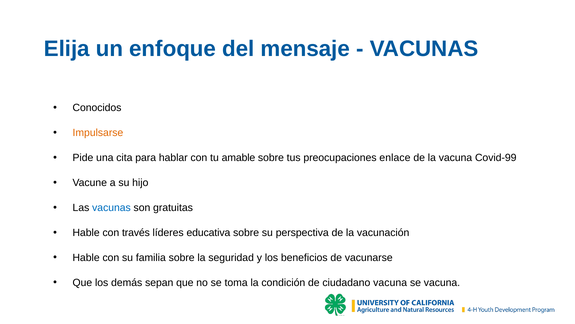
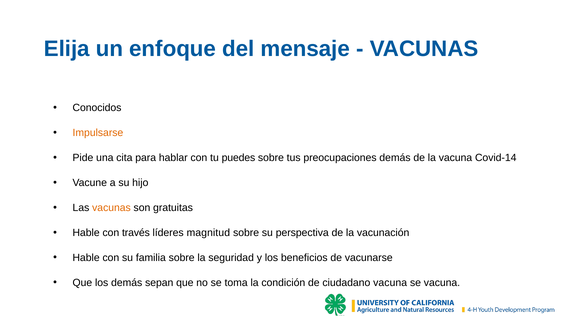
amable: amable -> puedes (238, 158)
preocupaciones enlace: enlace -> demás (395, 158)
Covid-99: Covid-99 -> Covid-14 (496, 158)
vacunas colour: blue -> orange (111, 207)
educativa: educativa -> magnitud (208, 232)
